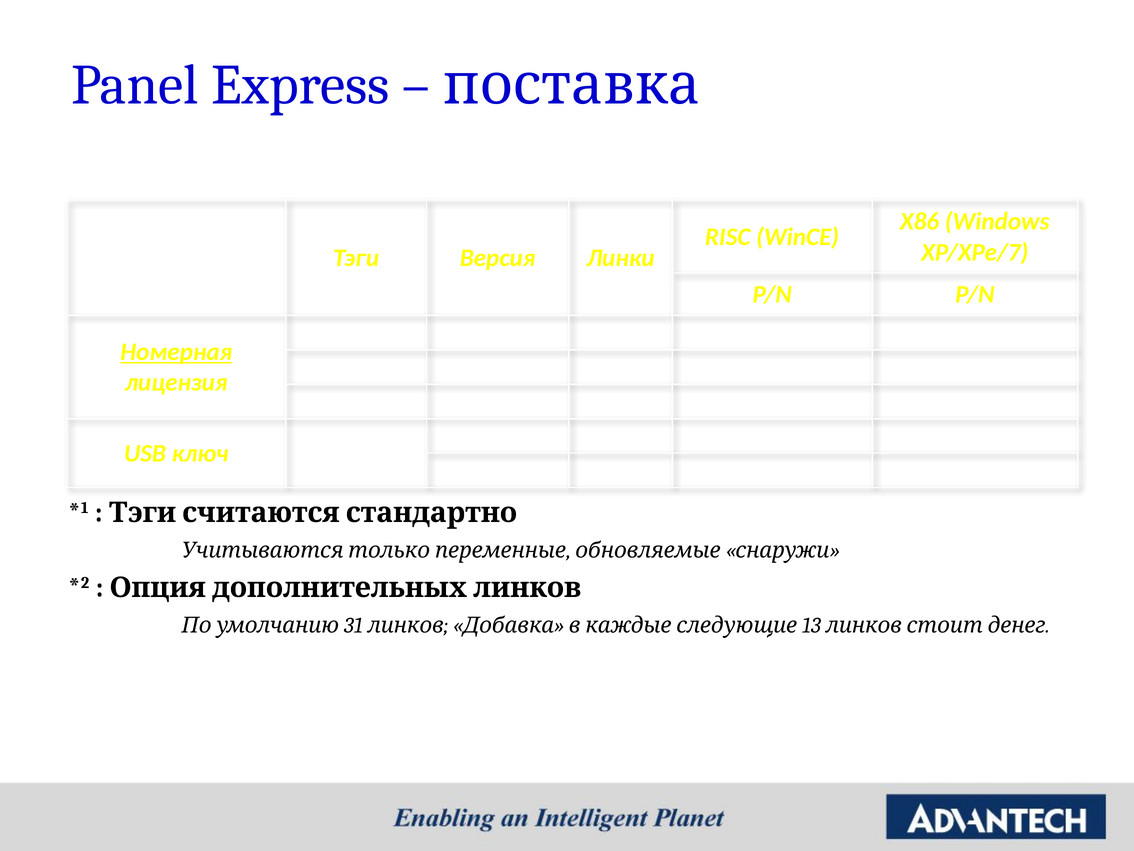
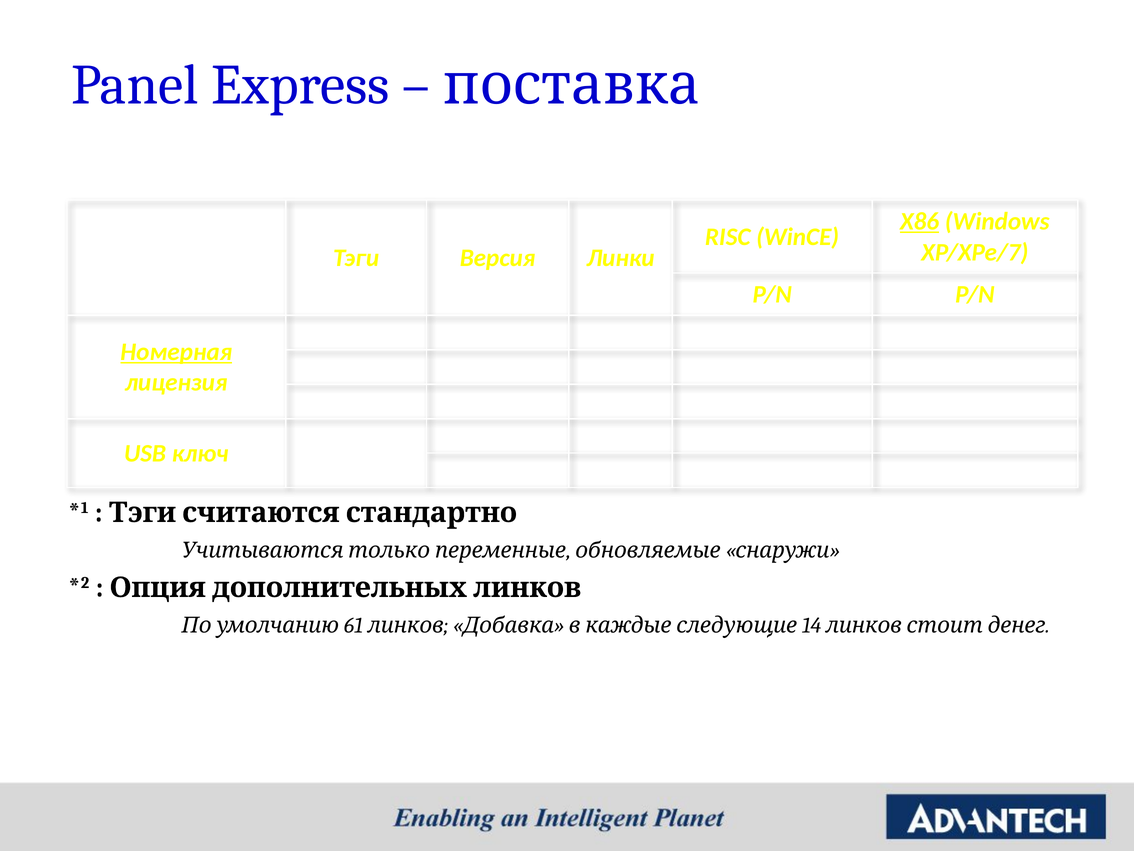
X86 underline: none -> present (919, 221)
31: 31 -> 61 (353, 625)
13: 13 -> 14 (812, 625)
